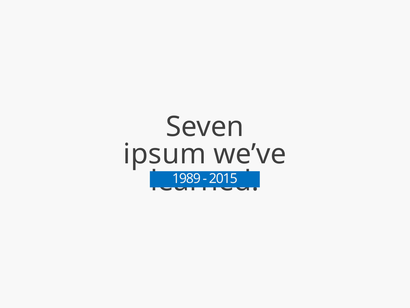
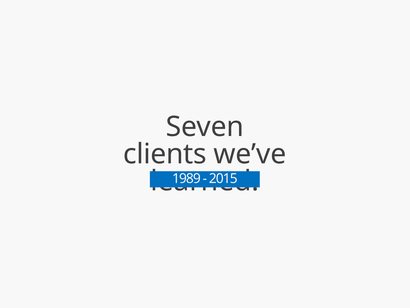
ipsum: ipsum -> clients (165, 154)
